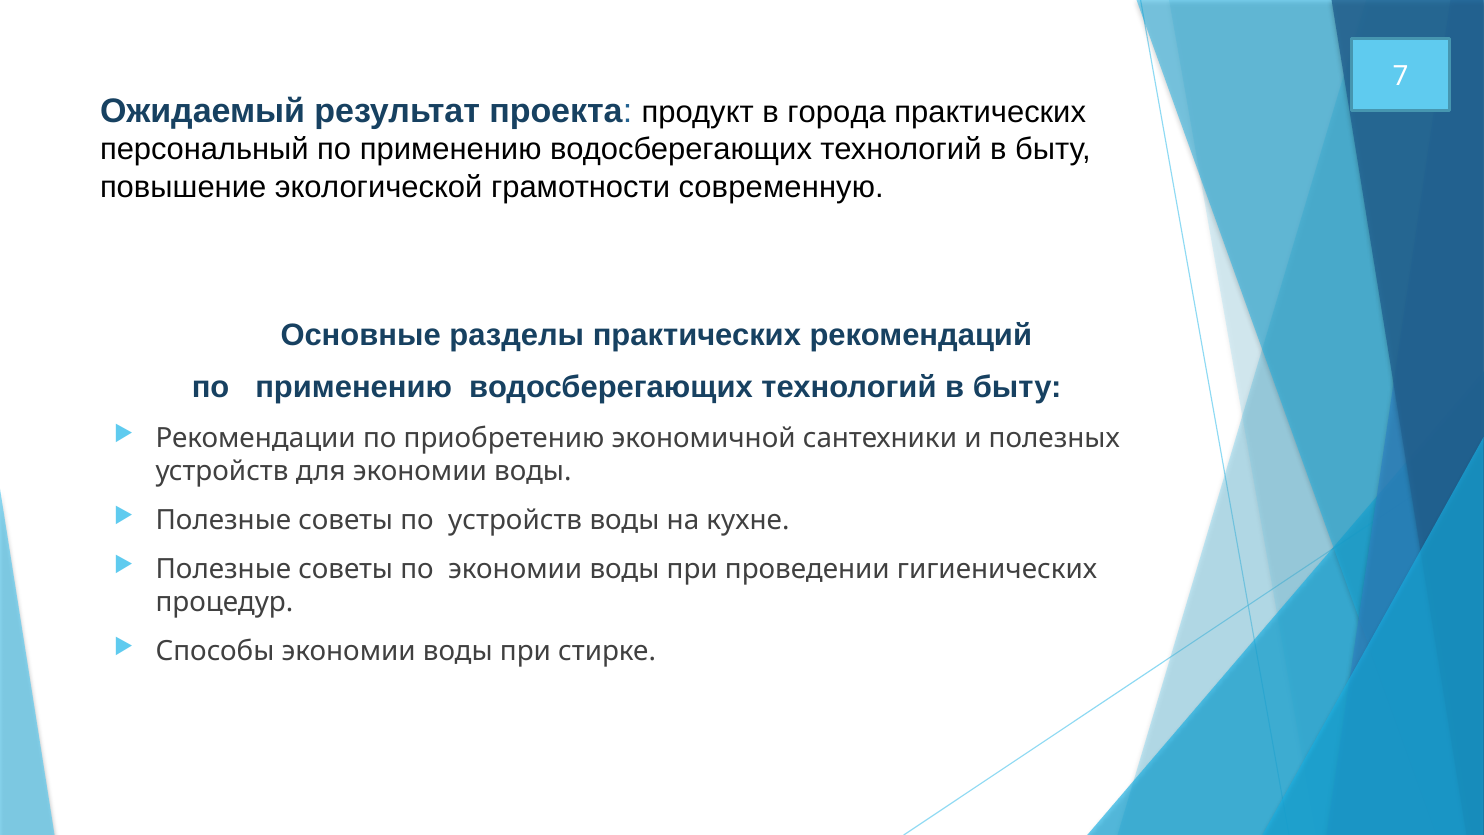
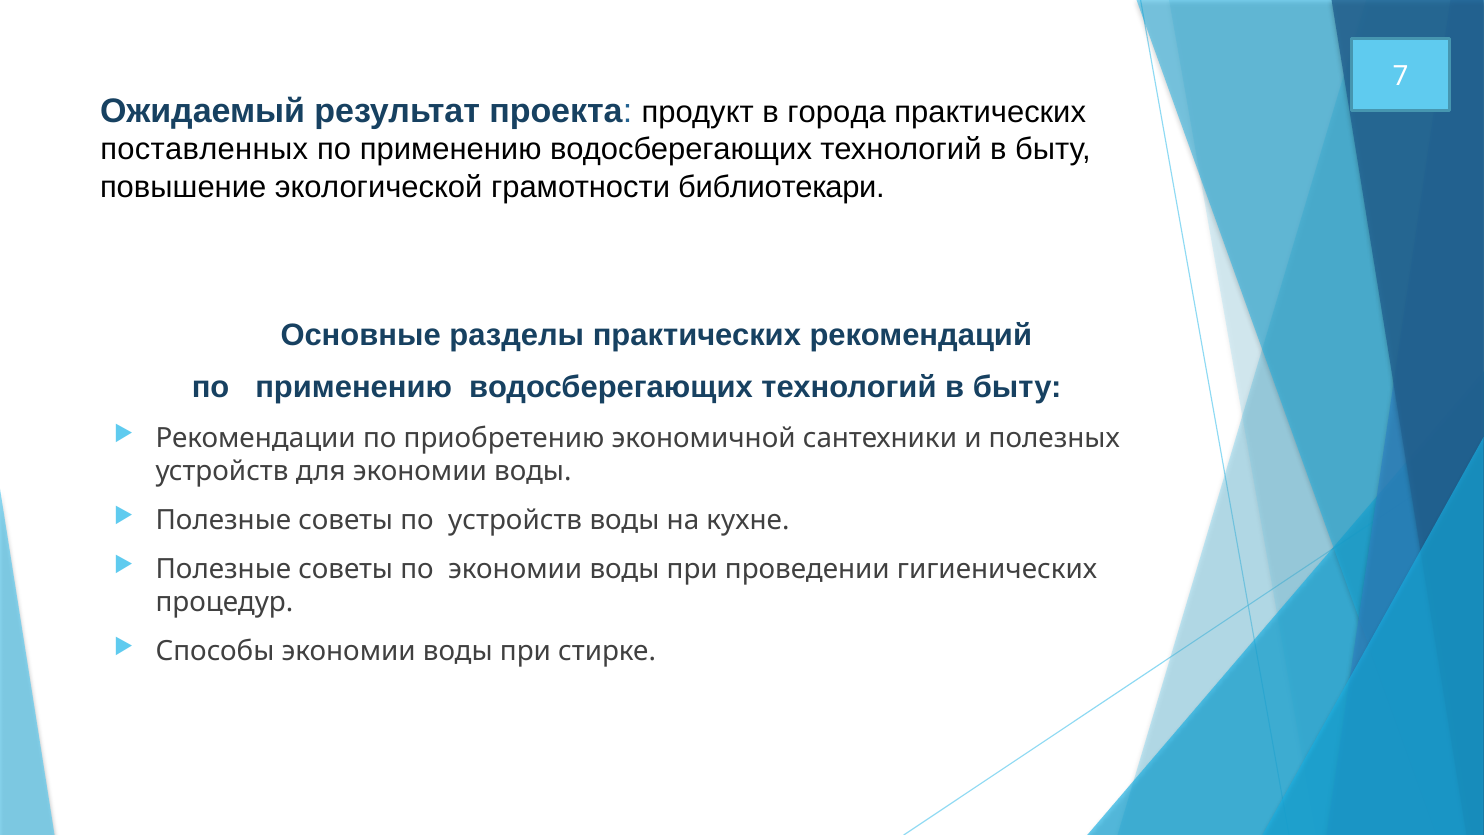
персональный: персональный -> поставленных (204, 150)
современную: современную -> библиотекари (781, 187)
